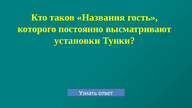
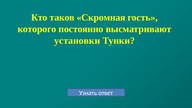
Названия: Названия -> Скромная (101, 18)
